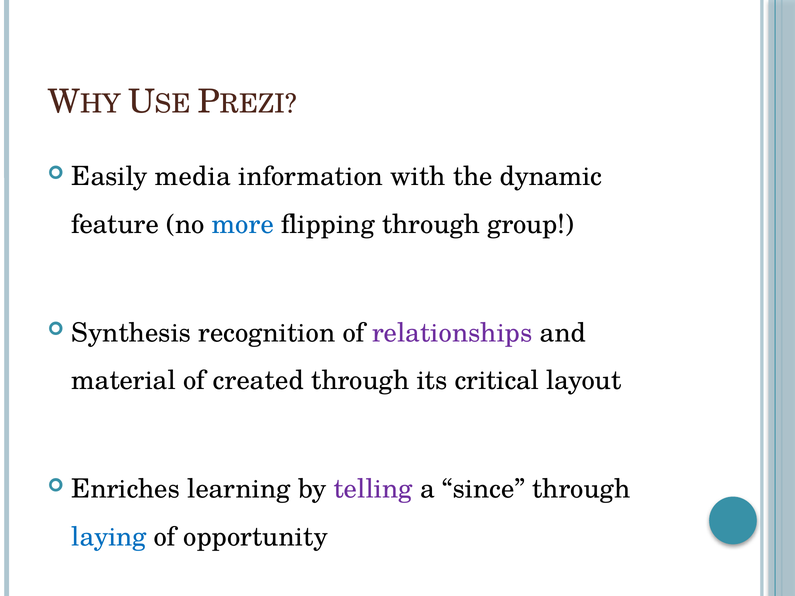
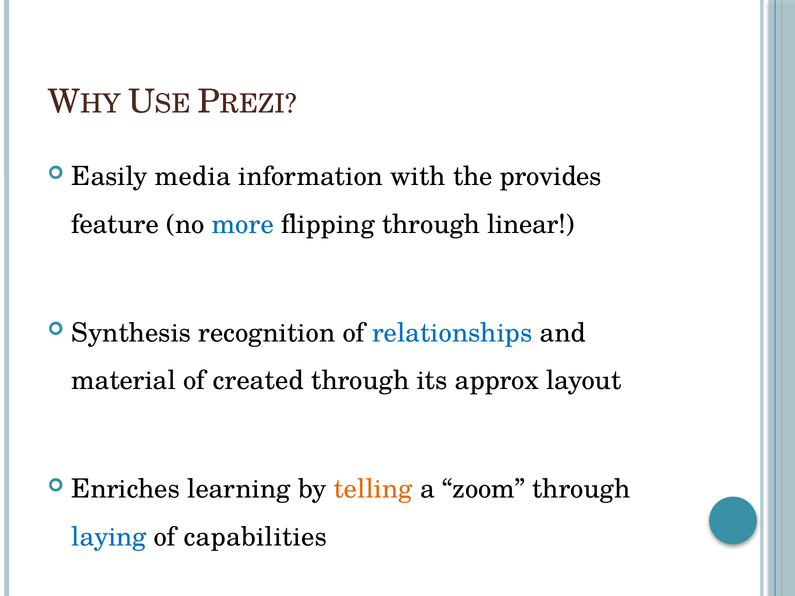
dynamic: dynamic -> provides (551, 177)
group: group -> linear (531, 224)
relationships colour: purple -> blue (452, 333)
critical: critical -> approx (497, 381)
telling colour: purple -> orange (373, 489)
since: since -> zoom (484, 489)
opportunity: opportunity -> capabilities (255, 537)
